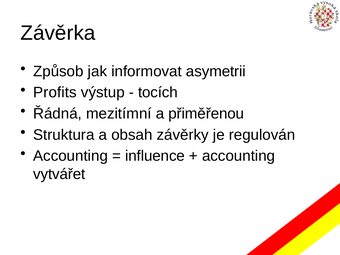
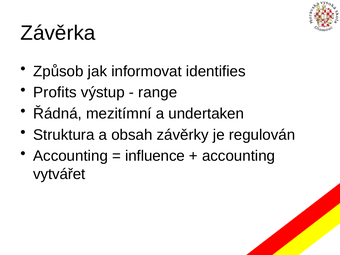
asymetrii: asymetrii -> identifies (216, 71)
tocích: tocích -> range (158, 92)
přiměřenou: přiměřenou -> undertaken (206, 114)
